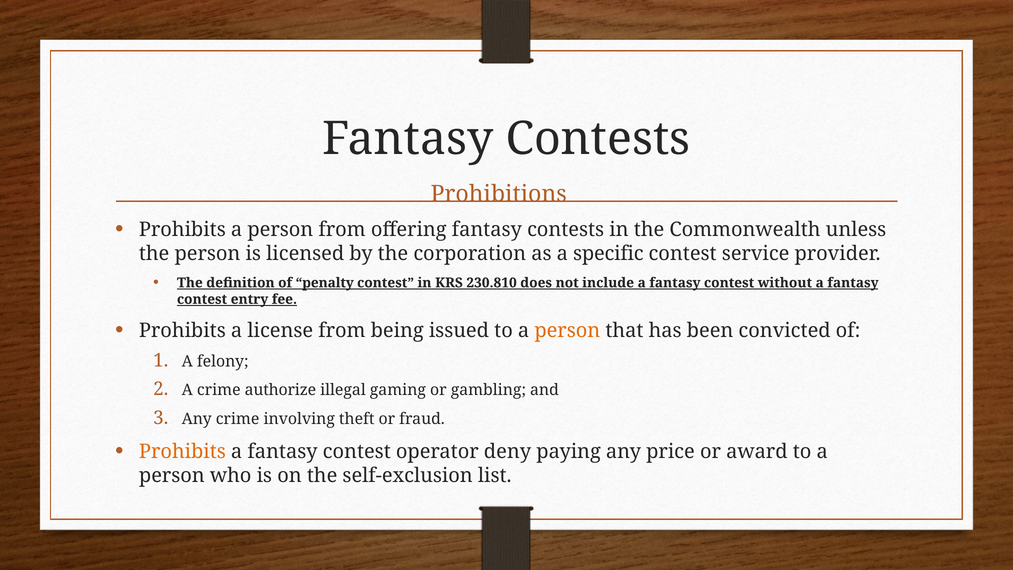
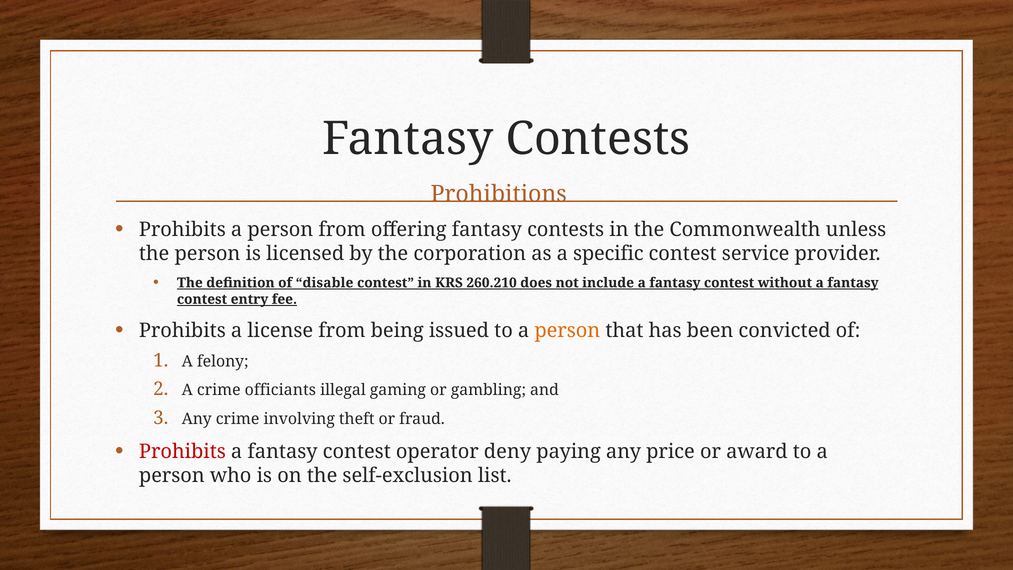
penalty: penalty -> disable (325, 283)
230.810: 230.810 -> 260.210 (492, 283)
authorize: authorize -> officiants (280, 390)
Prohibits colour: orange -> red (182, 451)
